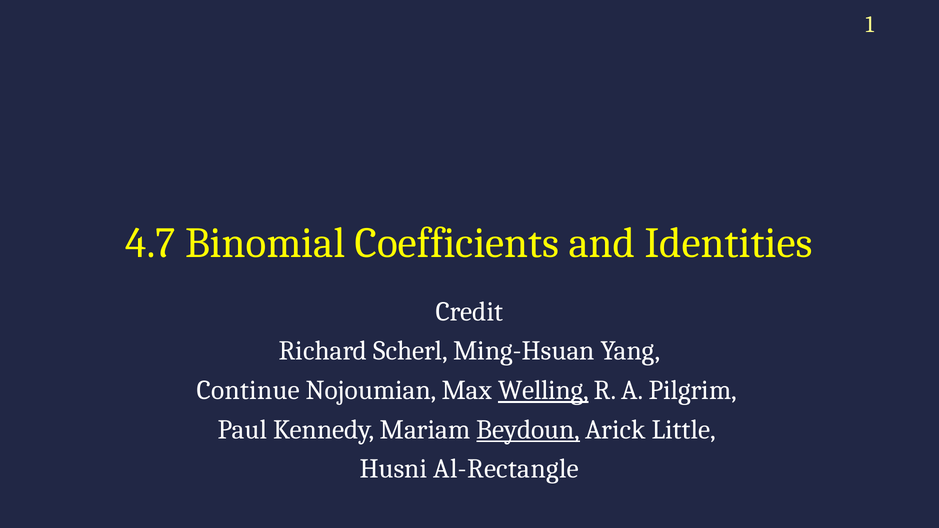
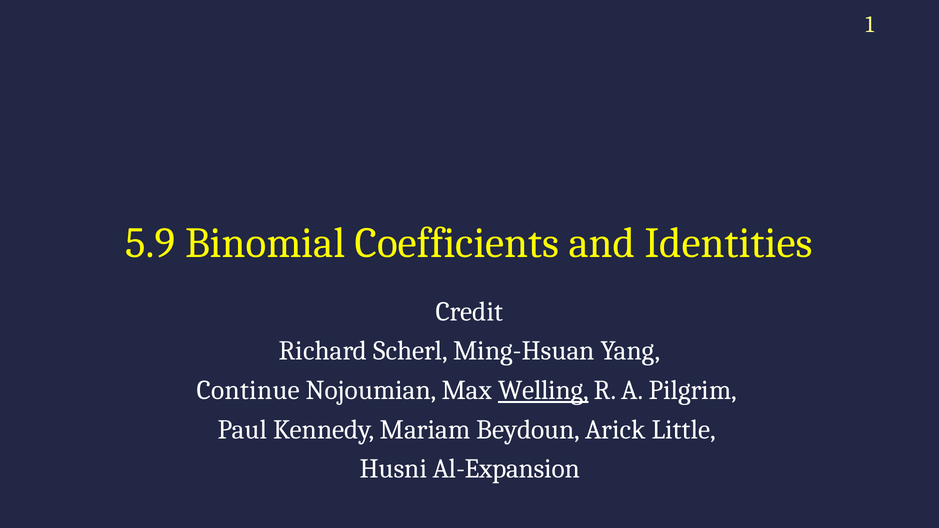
4.7: 4.7 -> 5.9 (150, 243)
Beydoun underline: present -> none (528, 430)
Al-Rectangle: Al-Rectangle -> Al-Expansion (506, 469)
